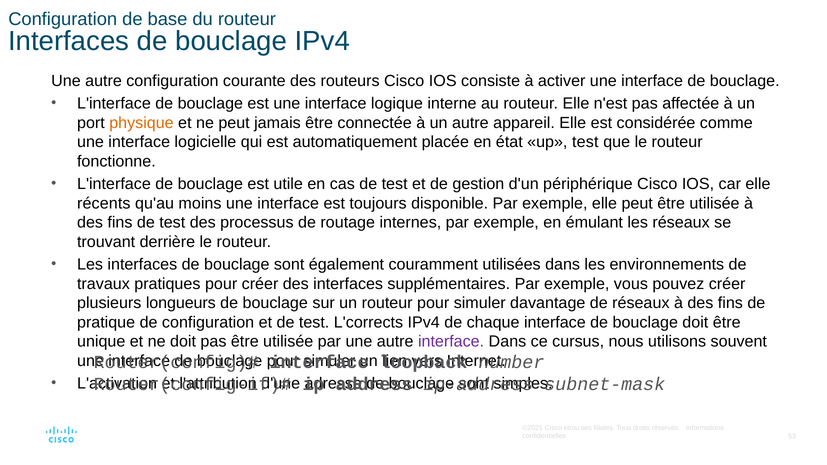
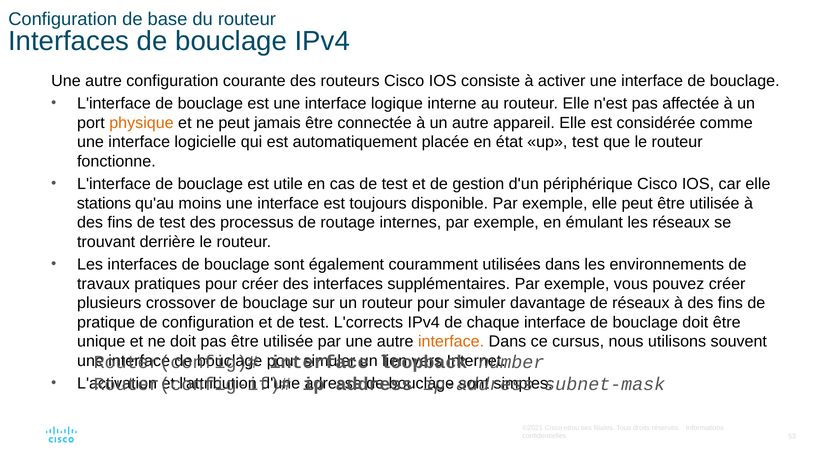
récents: récents -> stations (104, 203)
longueurs: longueurs -> crossover (181, 303)
interface colour: purple -> orange (451, 342)
